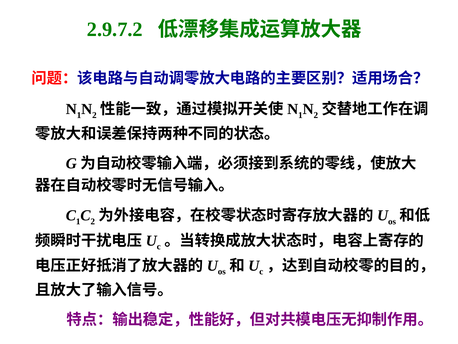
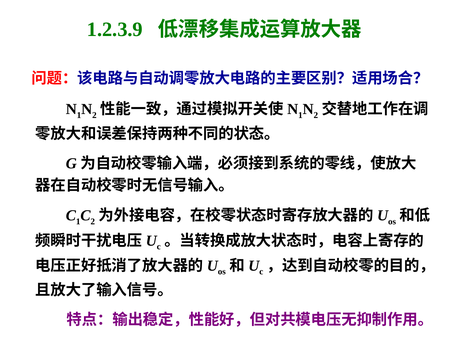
2.9.7.2: 2.9.7.2 -> 1.2.3.9 (115, 29)
